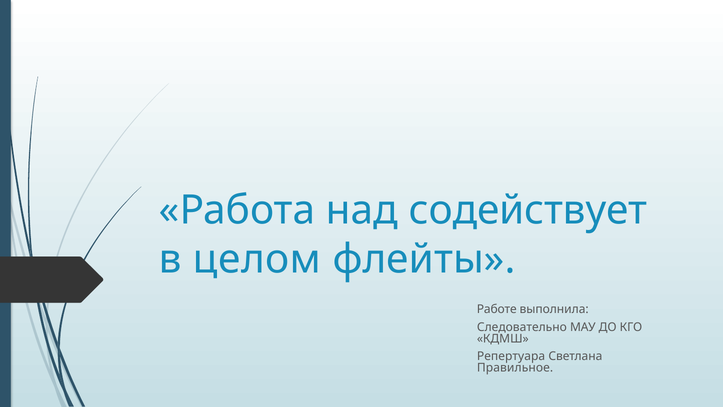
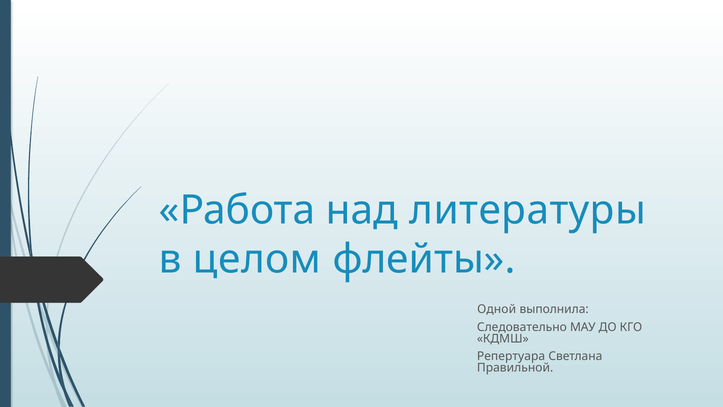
содействует: содействует -> литературы (528, 210)
Работе: Работе -> Одной (497, 309)
Правильное: Правильное -> Правильной (515, 368)
